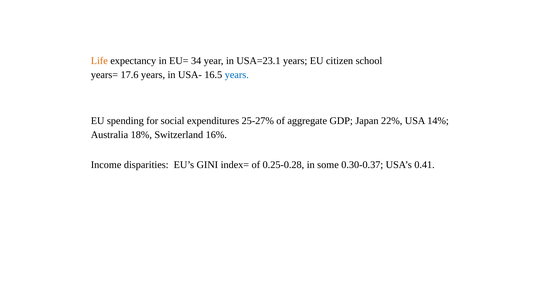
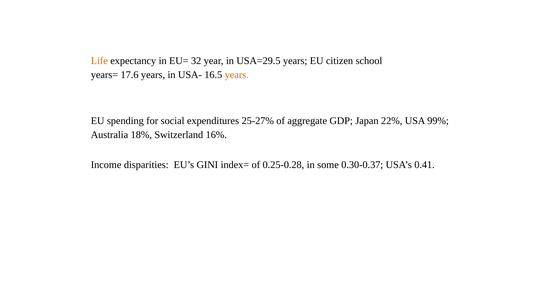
34: 34 -> 32 (196, 61)
USA=23.1: USA=23.1 -> USA=29.5 (258, 61)
years colour: blue -> orange (237, 75)
14%: 14% -> 99% (438, 121)
